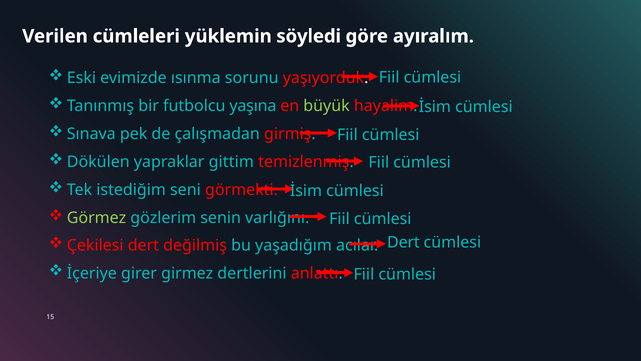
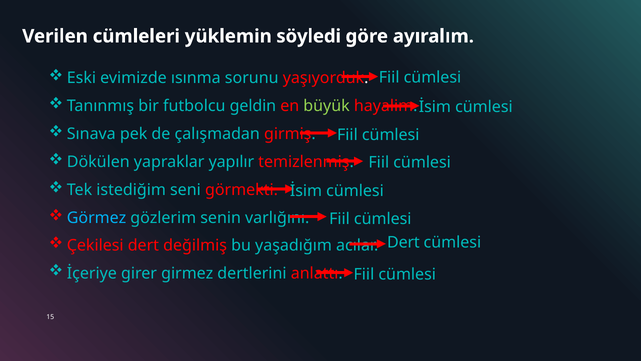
yaşına: yaşına -> geldin (253, 106)
gittim: gittim -> yapılır (231, 162)
Görmez colour: light green -> light blue (97, 218)
